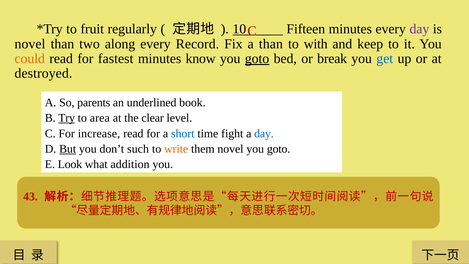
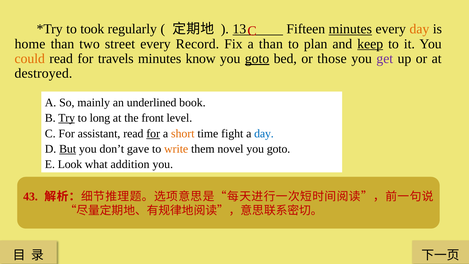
fruit: fruit -> took (92, 29)
10: 10 -> 13 (239, 29)
minutes underline: none -> present (350, 29)
day colour: purple -> orange (419, 29)
novel: novel -> home (30, 44)
along: along -> street (120, 44)
with: with -> plan (316, 44)
keep underline: none -> present (370, 44)
fastest: fastest -> travels (116, 59)
break: break -> those (332, 59)
get colour: blue -> purple (385, 59)
parents: parents -> mainly (94, 102)
area: area -> long (100, 118)
clear: clear -> front (153, 118)
increase: increase -> assistant (99, 133)
for underline: none -> present (153, 133)
short colour: blue -> orange (183, 133)
such: such -> gave (138, 149)
